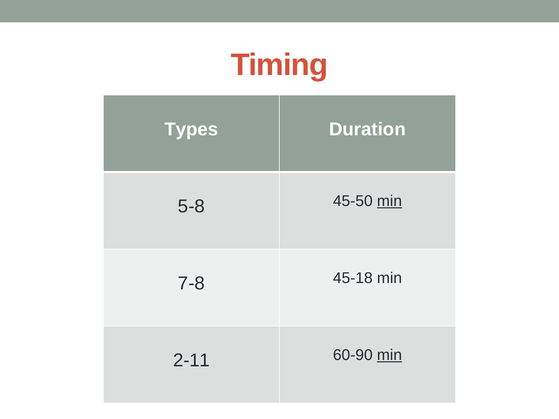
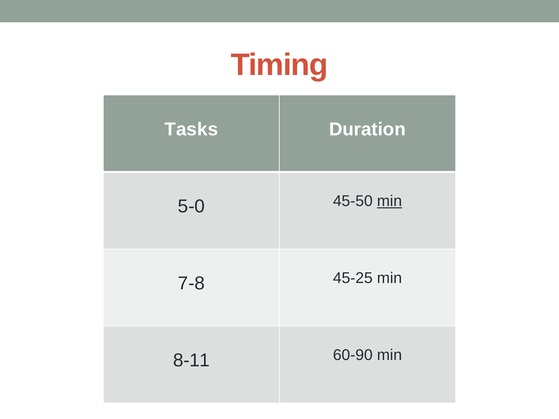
Types: Types -> Tasks (191, 129)
5-8: 5-8 -> 5-0 (191, 206)
45-18: 45-18 -> 45-25 (353, 278)
2-11: 2-11 -> 8-11 (192, 361)
min underline: present -> none (389, 355)
